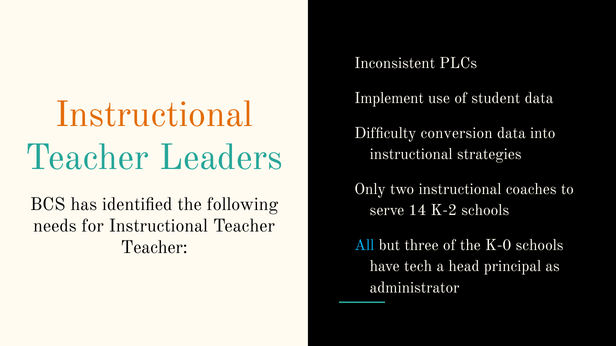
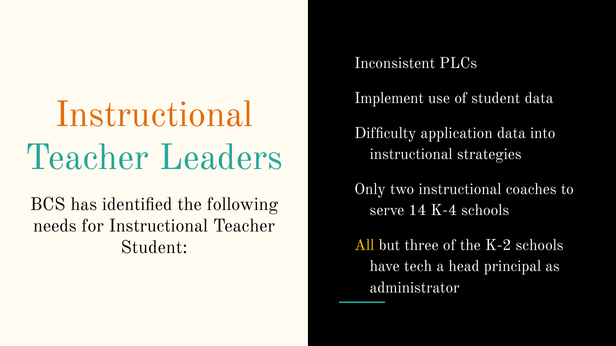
conversion: conversion -> application (457, 133)
K-2: K-2 -> K-4 (444, 211)
All colour: light blue -> yellow (364, 246)
K-0: K-0 -> K-2 (498, 246)
Teacher: Teacher -> Student (154, 248)
